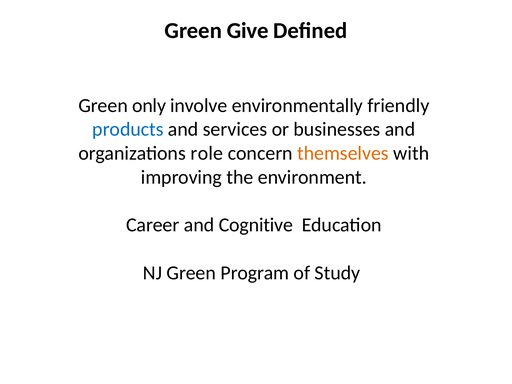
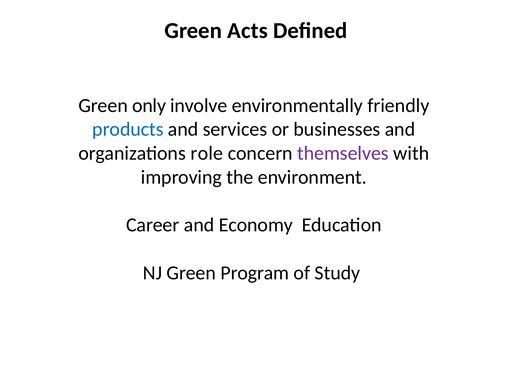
Give: Give -> Acts (247, 31)
themselves colour: orange -> purple (343, 153)
Cognitive: Cognitive -> Economy (256, 225)
